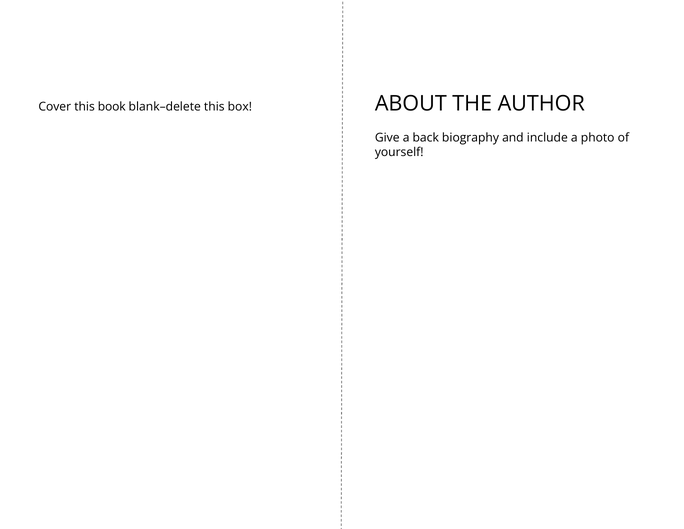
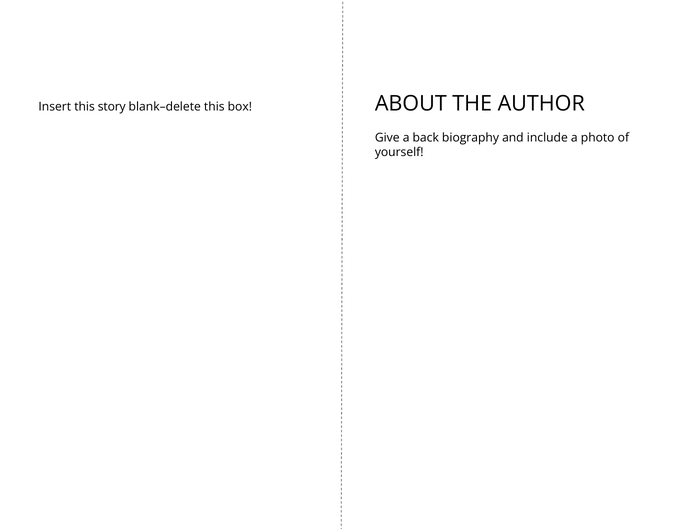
Cover: Cover -> Insert (55, 107)
book: book -> story (112, 107)
